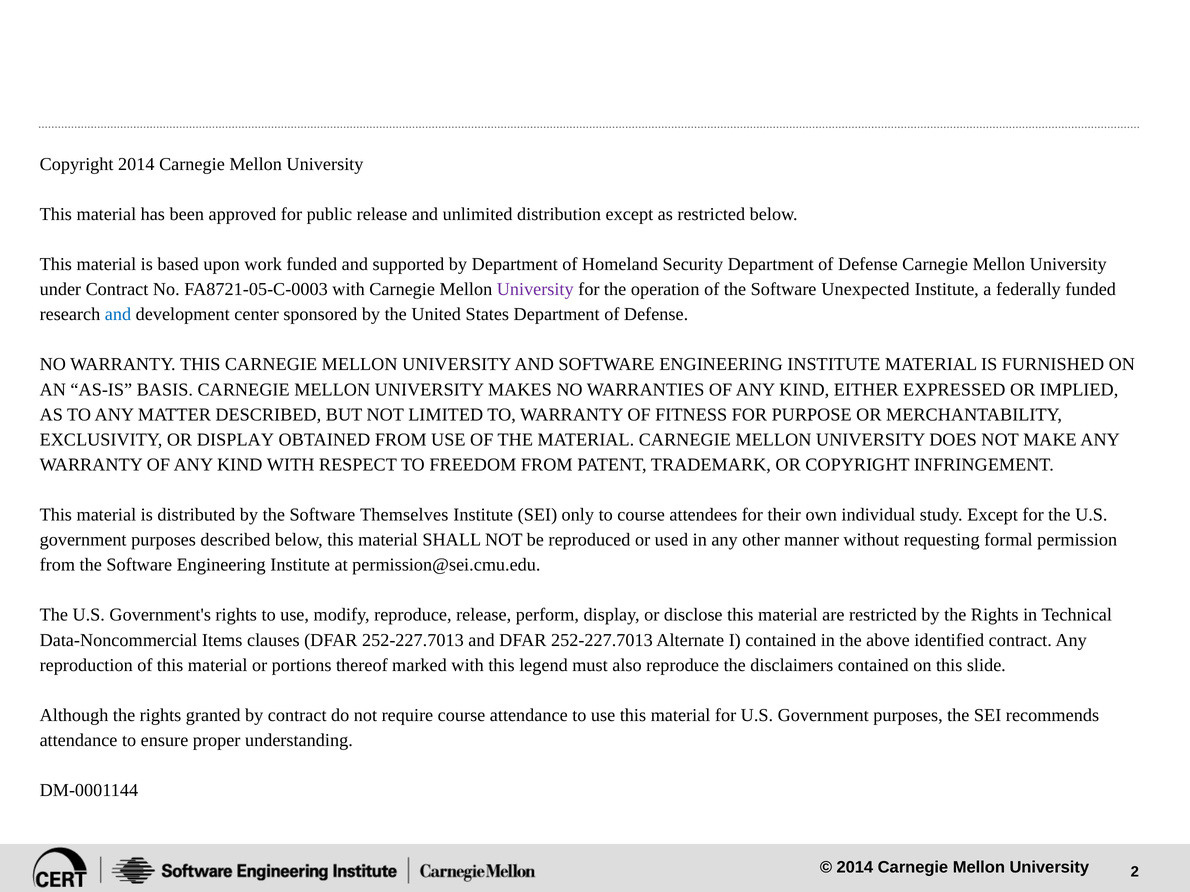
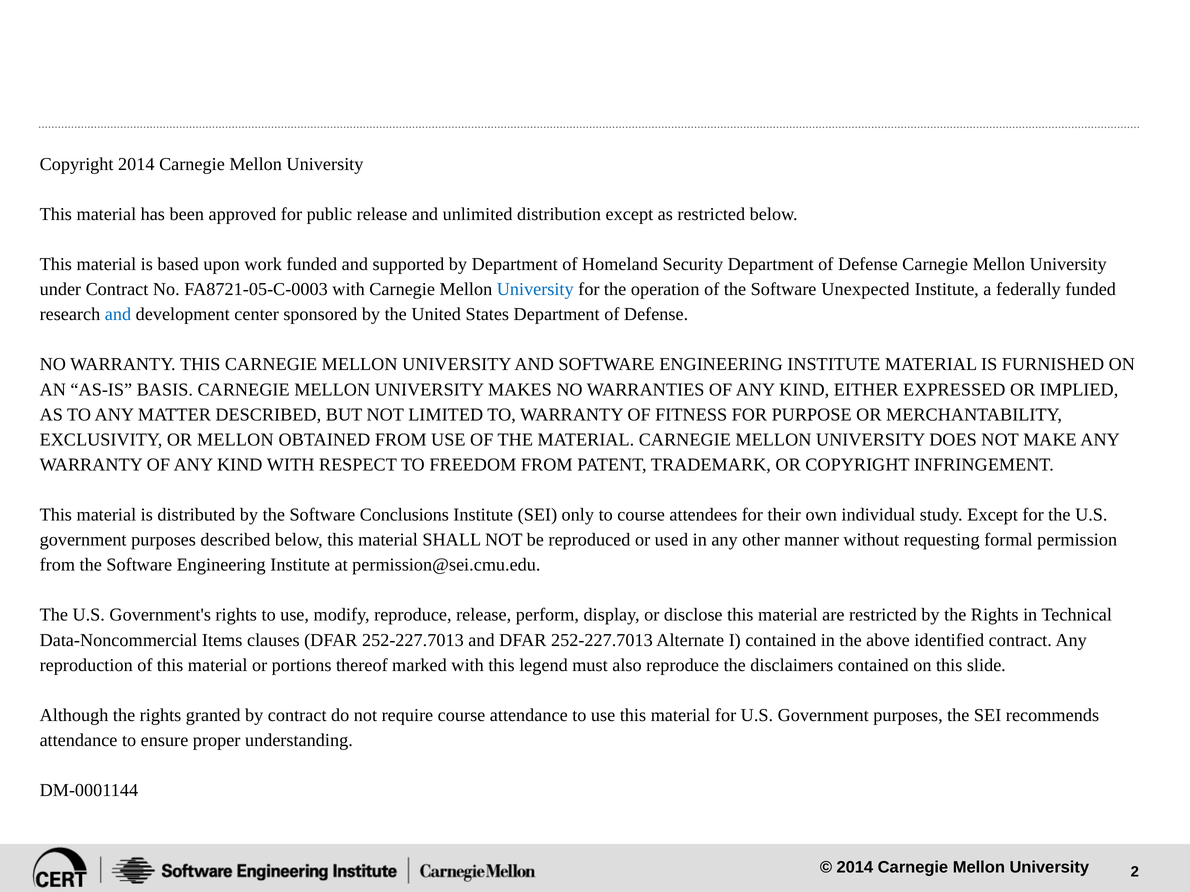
University colour: purple -> blue (535, 289)
OR DISPLAY: DISPLAY -> MELLON (235, 440)
Themselves: Themselves -> Conclusions (404, 515)
